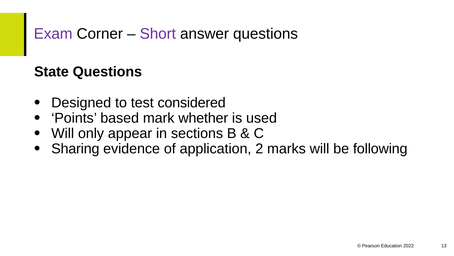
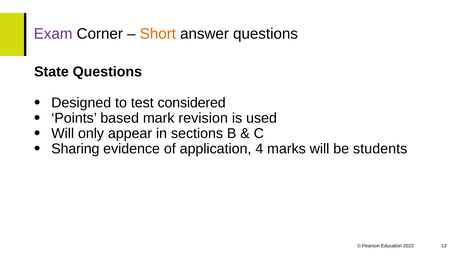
Short colour: purple -> orange (158, 34)
whether: whether -> revision (203, 118)
2: 2 -> 4 (259, 148)
following: following -> students (380, 148)
